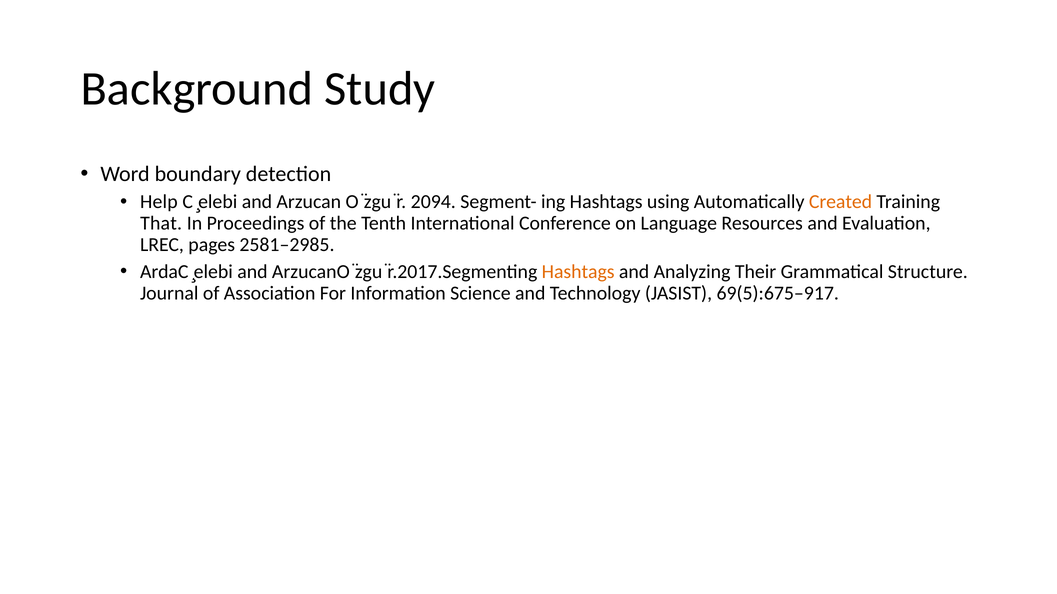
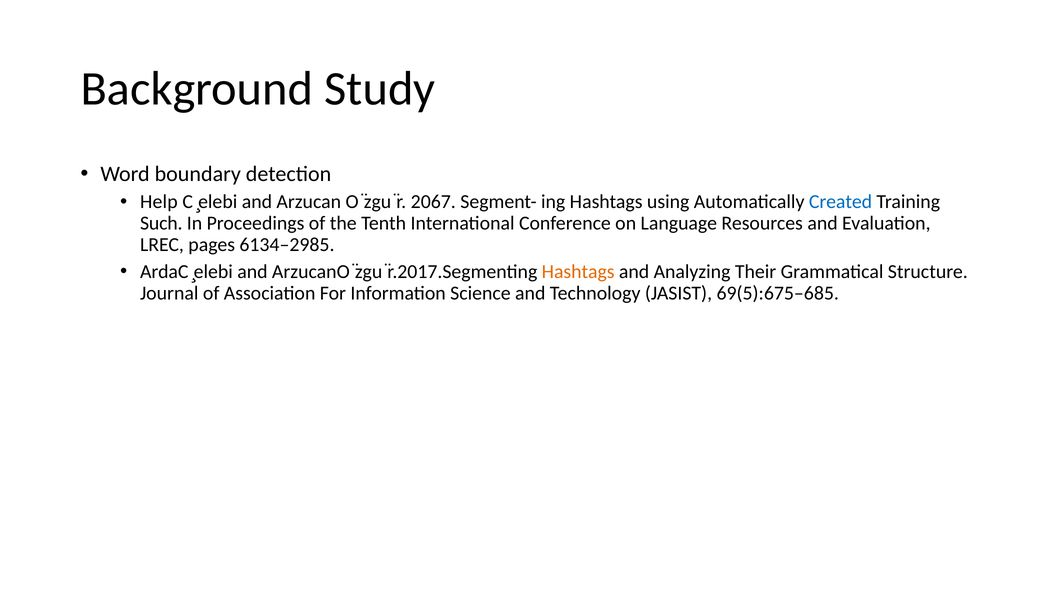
2094: 2094 -> 2067 (433, 202)
Created colour: orange -> blue (841, 202)
That: That -> Such (161, 224)
2581–2985: 2581–2985 -> 6134–2985 (287, 245)
69(5):675–917: 69(5):675–917 -> 69(5):675–685 (778, 293)
